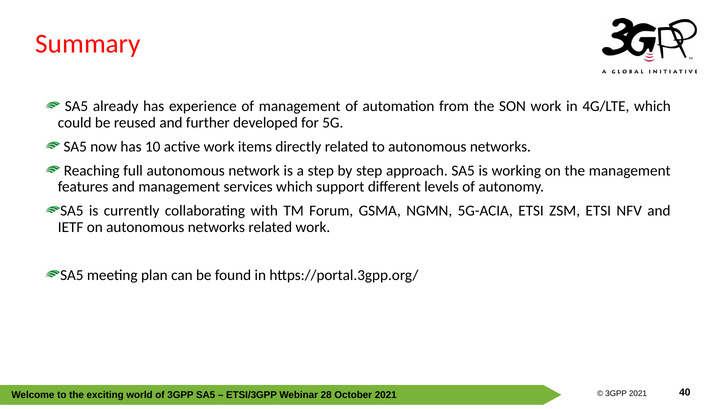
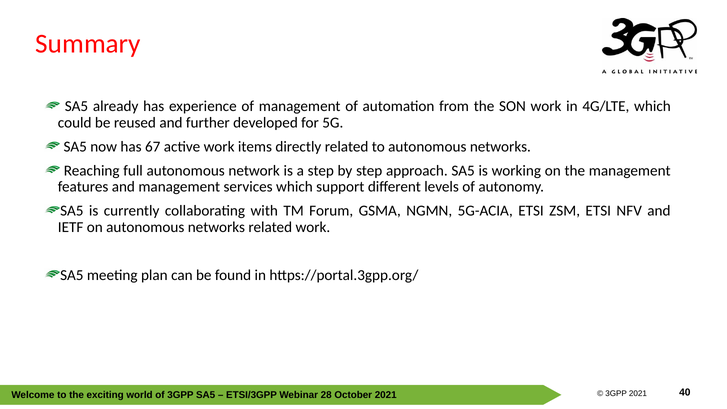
10: 10 -> 67 (153, 147)
